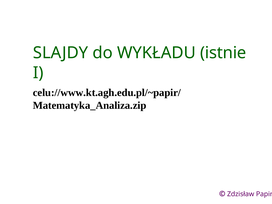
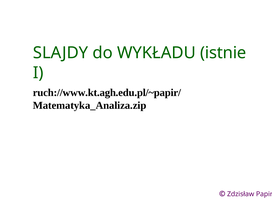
celu://www.kt.agh.edu.pl/~papir/: celu://www.kt.agh.edu.pl/~papir/ -> ruch://www.kt.agh.edu.pl/~papir/ (107, 93)
